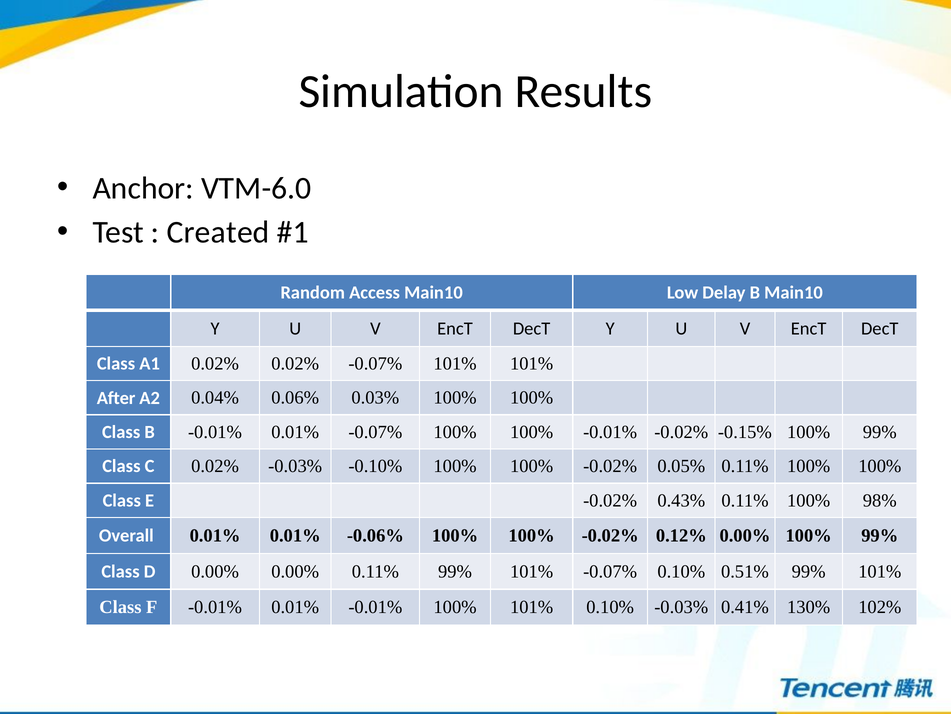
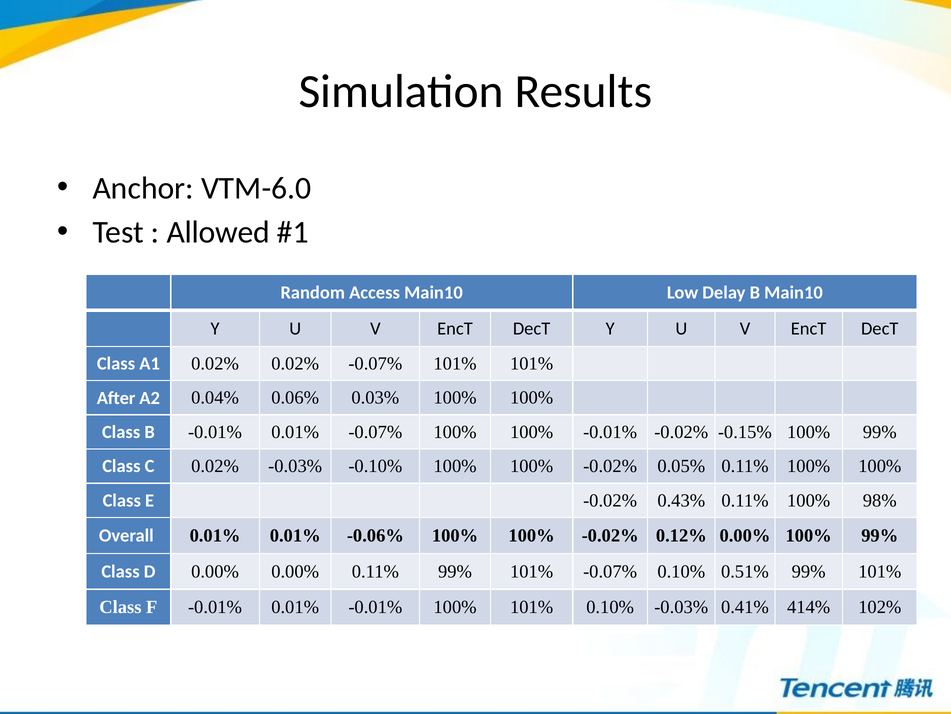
Created: Created -> Allowed (218, 232)
130%: 130% -> 414% (809, 607)
